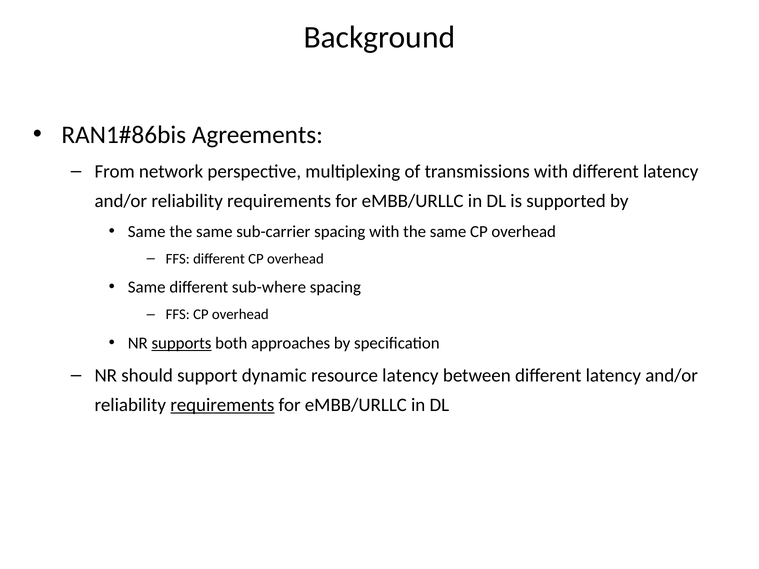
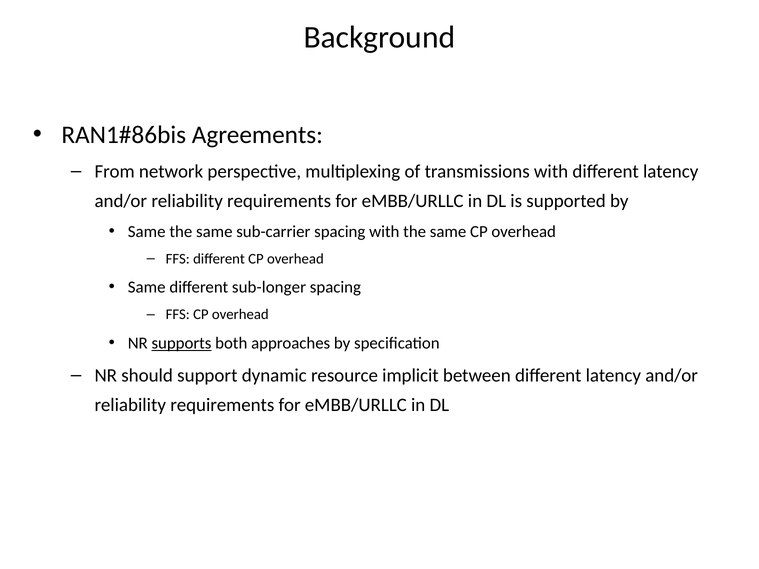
sub-where: sub-where -> sub-longer (269, 288)
resource latency: latency -> implicit (410, 375)
requirements underline: present -> none (222, 405)
